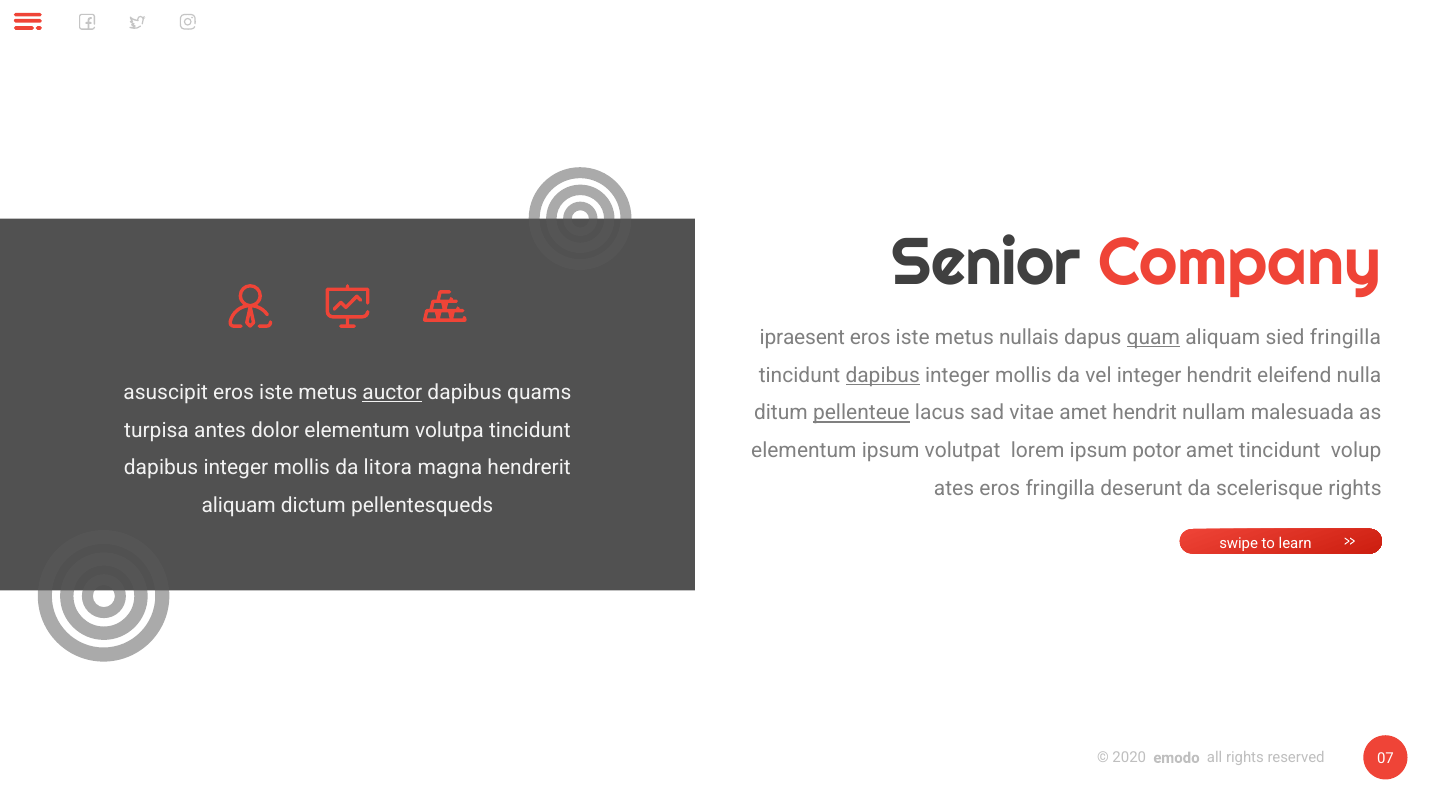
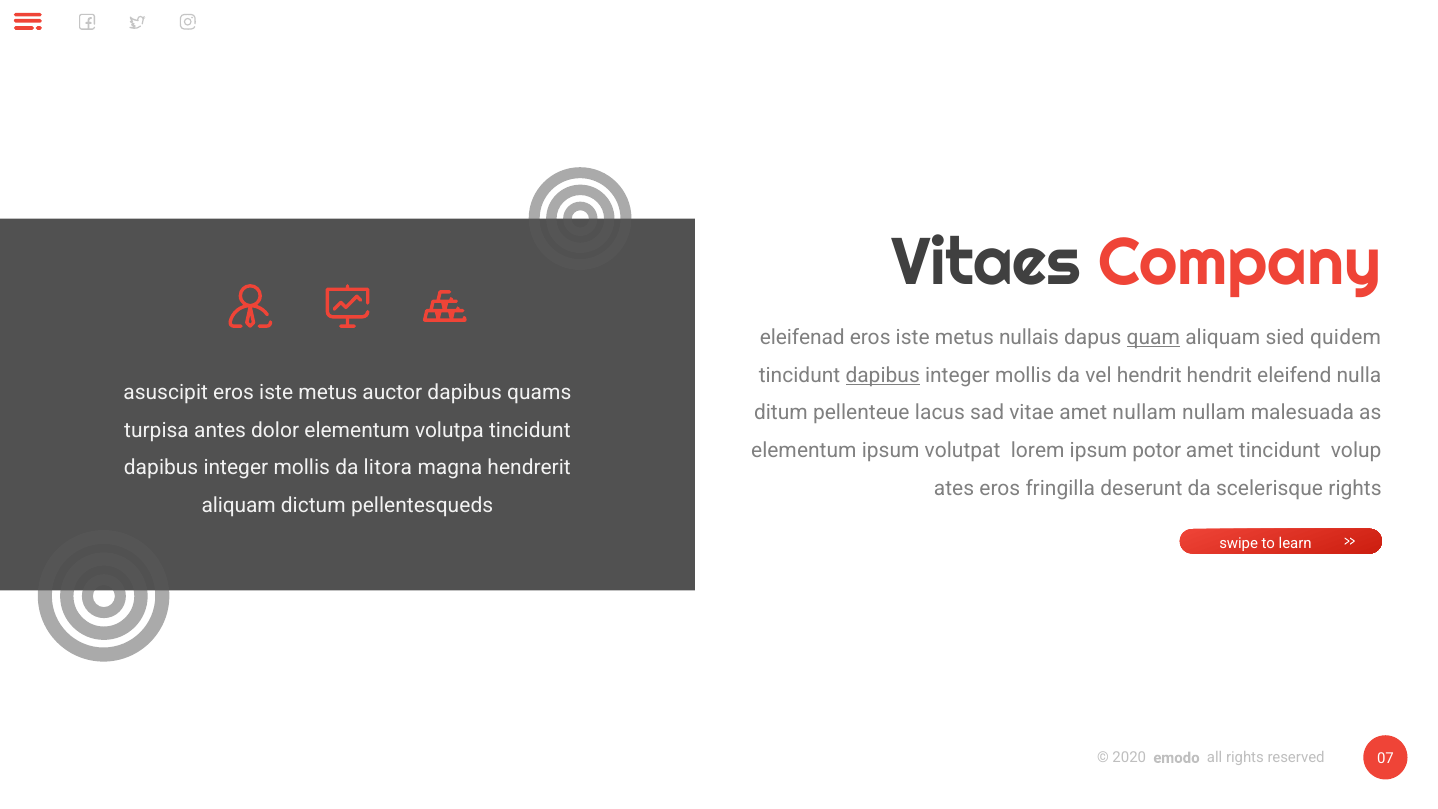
Senior: Senior -> Vitaes (986, 263)
ipraesent: ipraesent -> eleifenad (802, 337)
sied fringilla: fringilla -> quidem (1346, 337)
vel integer: integer -> hendrit (1149, 375)
auctor underline: present -> none (392, 392)
pellenteue underline: present -> none (861, 413)
amet hendrit: hendrit -> nullam (1145, 413)
